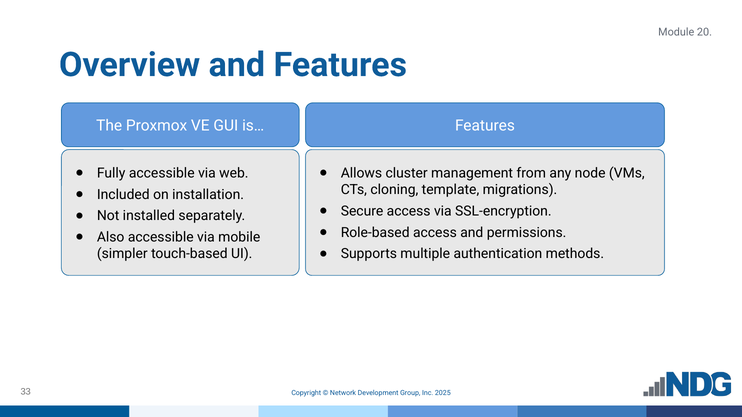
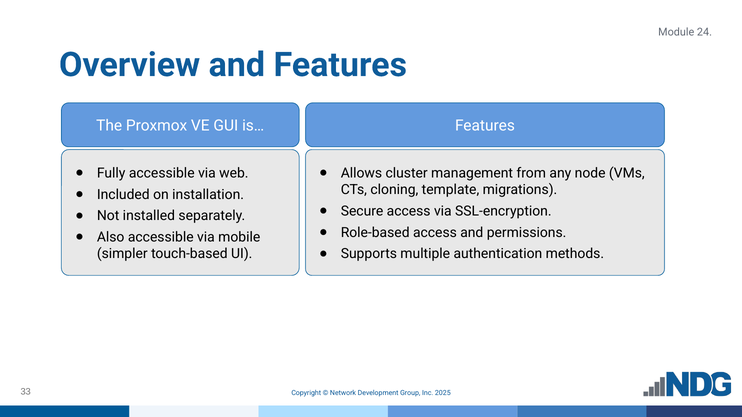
20: 20 -> 24 (704, 32)
